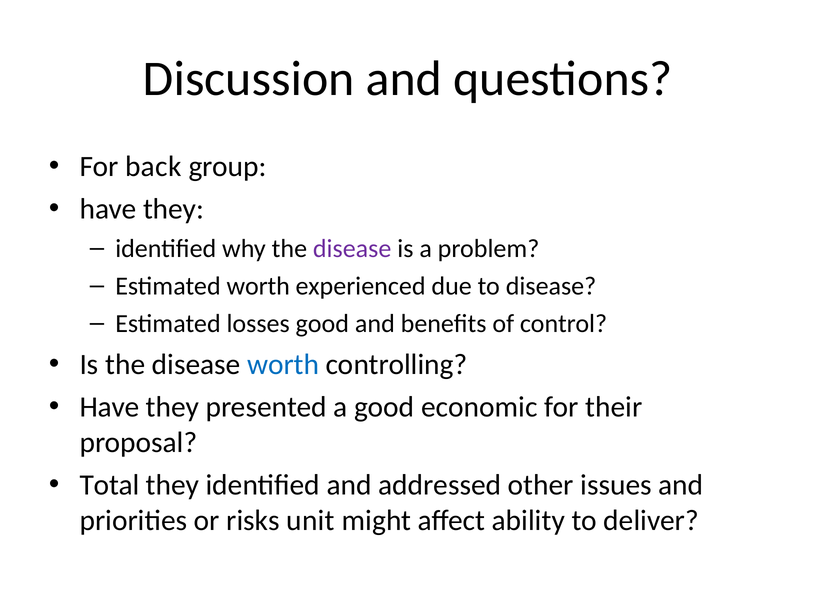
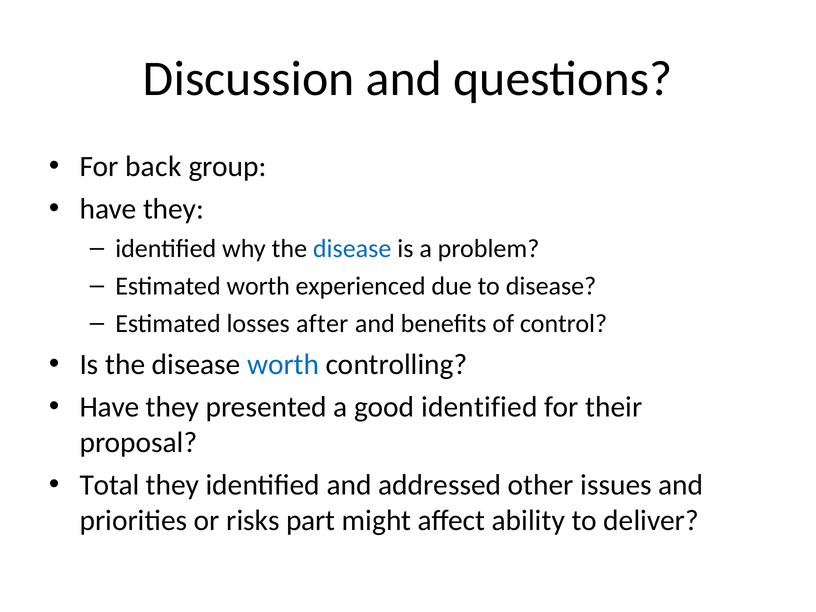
disease colour: purple -> blue (352, 249)
losses good: good -> after (322, 324)
good economic: economic -> identified (479, 407)
unit: unit -> part (311, 521)
